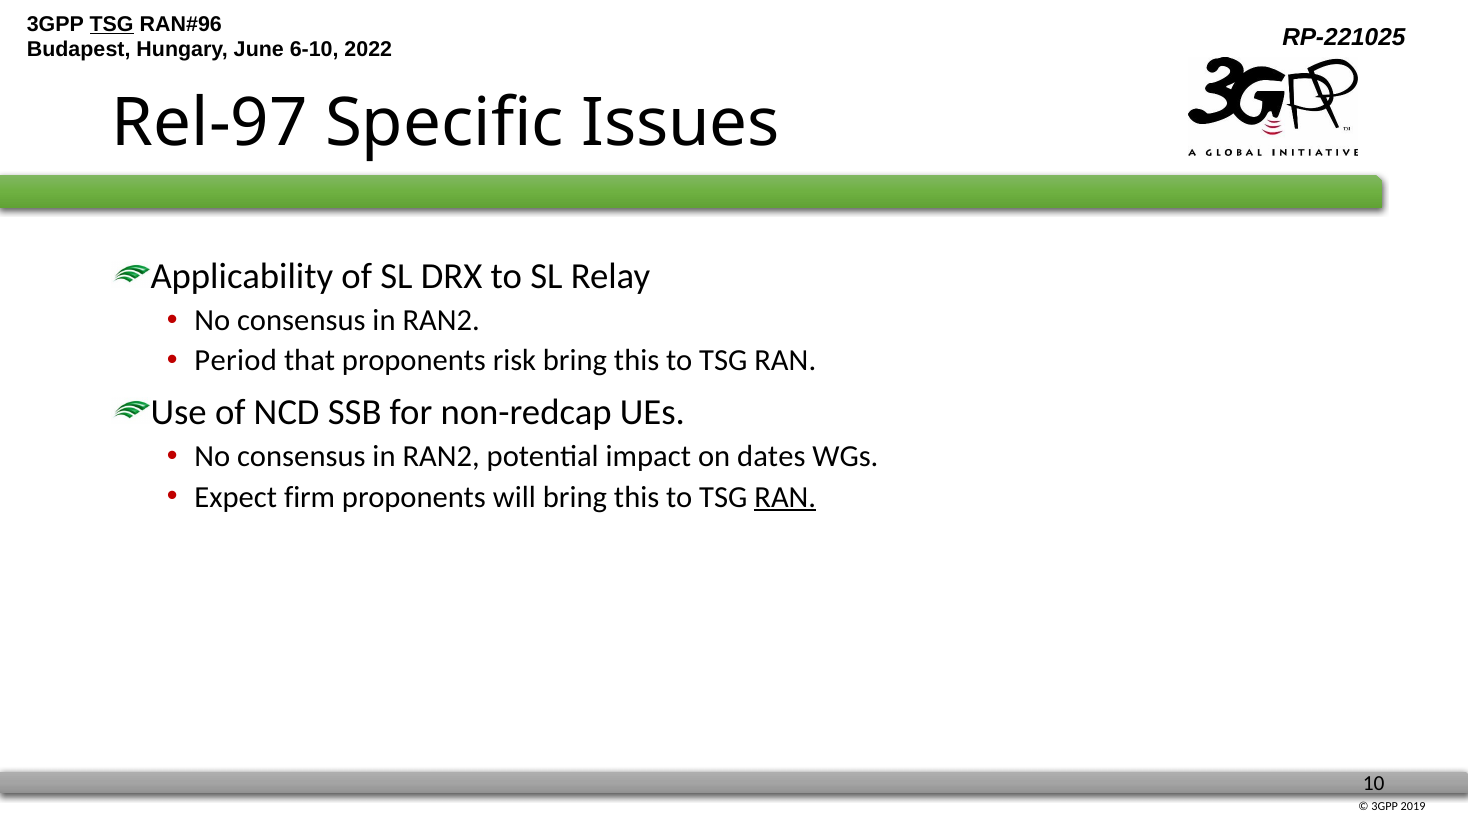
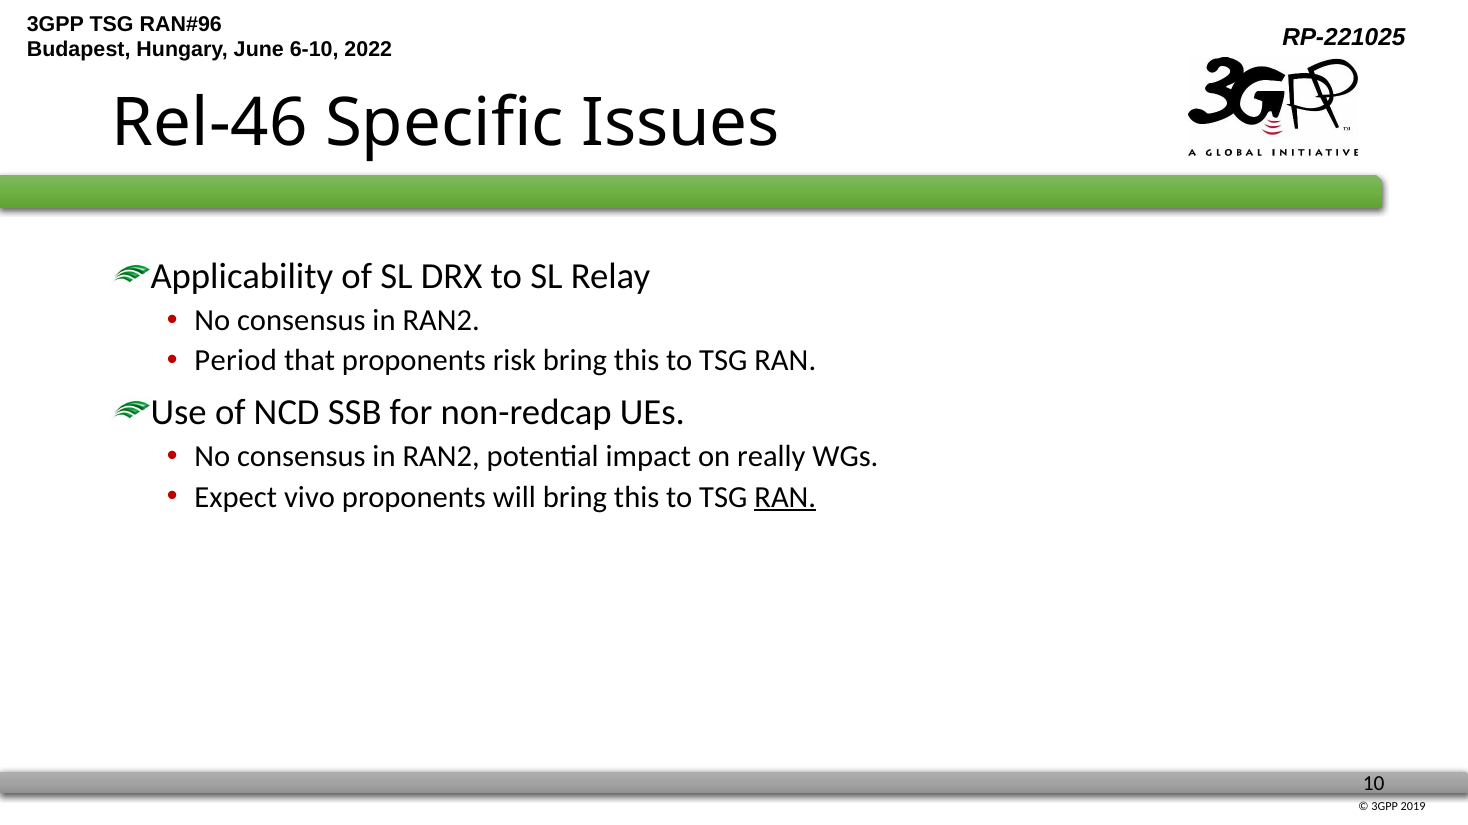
TSG underline: present -> none (112, 24)
Rel-97: Rel-97 -> Rel-46 (210, 123)
dates: dates -> really (771, 457)
firm: firm -> vivo (310, 497)
